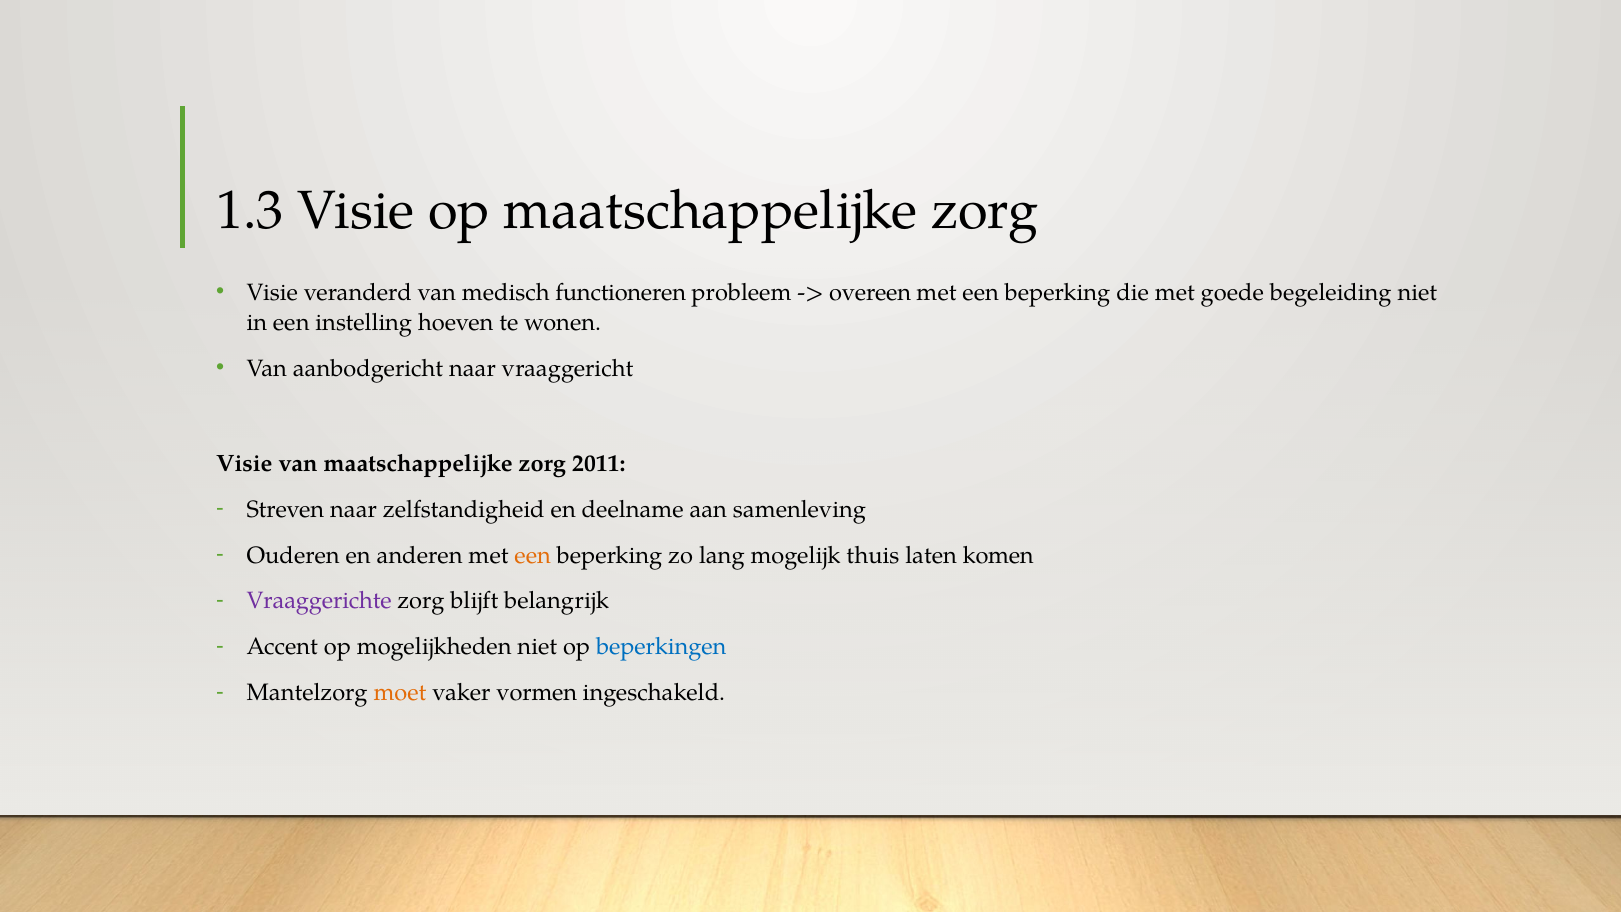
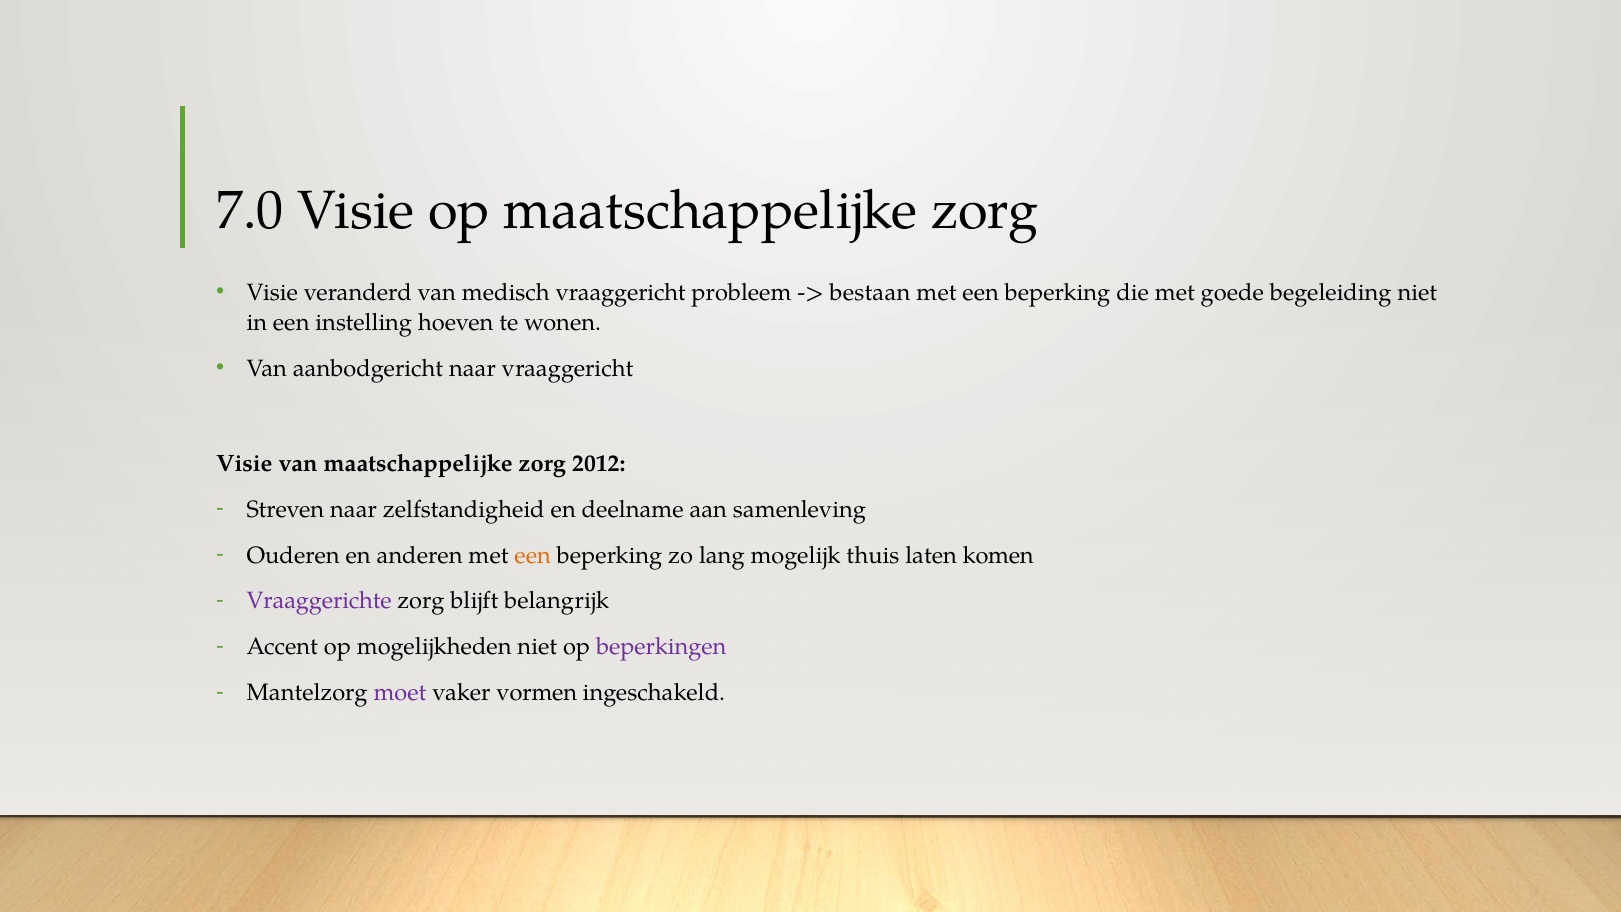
1.3: 1.3 -> 7.0 (250, 211)
medisch functioneren: functioneren -> vraaggericht (621, 292)
overeen: overeen -> bestaan (870, 292)
2011: 2011 -> 2012 (599, 464)
beperkingen colour: blue -> purple (661, 647)
moet colour: orange -> purple (400, 693)
